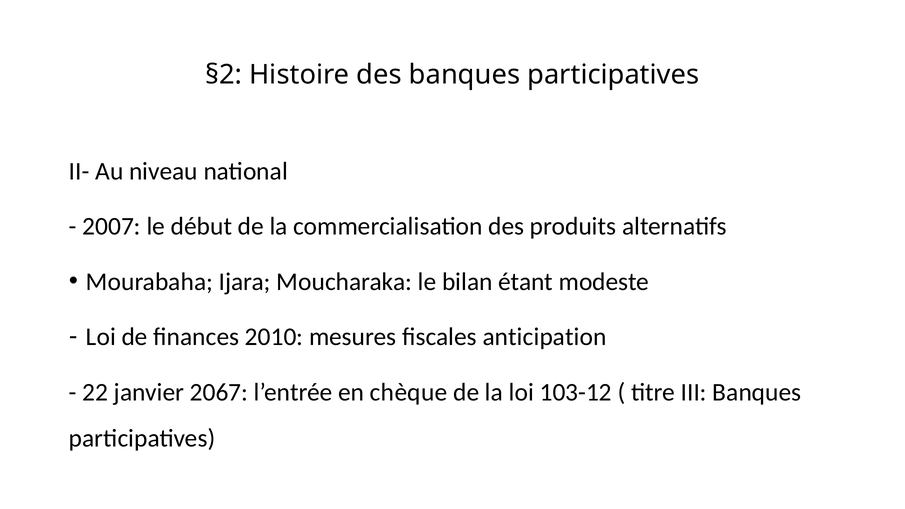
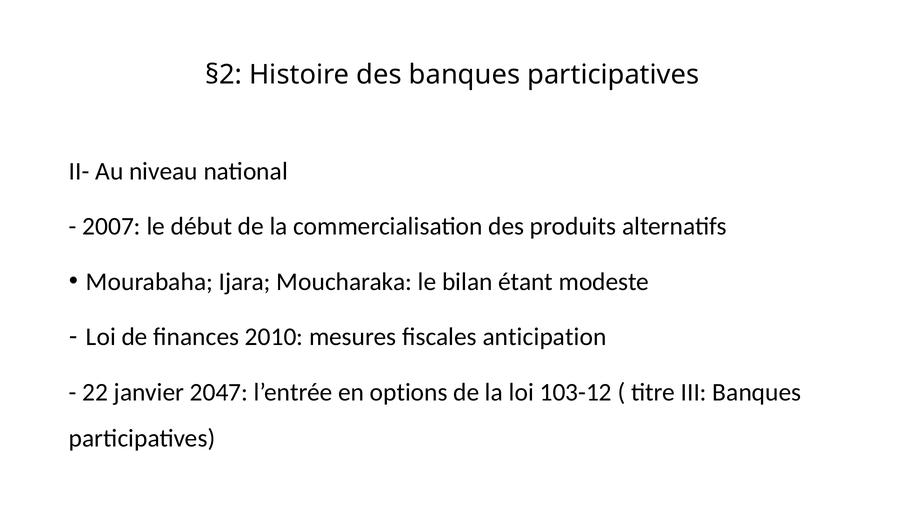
2067: 2067 -> 2047 (219, 392)
chèque: chèque -> options (409, 392)
